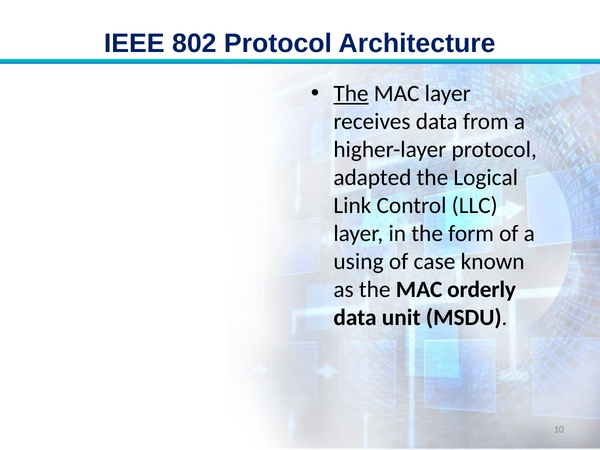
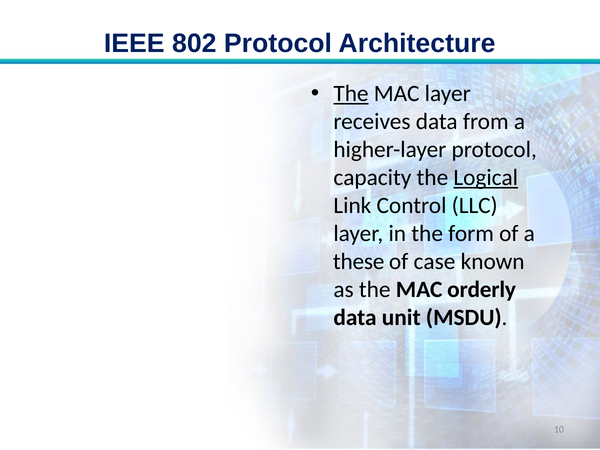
adapted: adapted -> capacity (372, 178)
Logical underline: none -> present (486, 178)
using: using -> these (359, 262)
